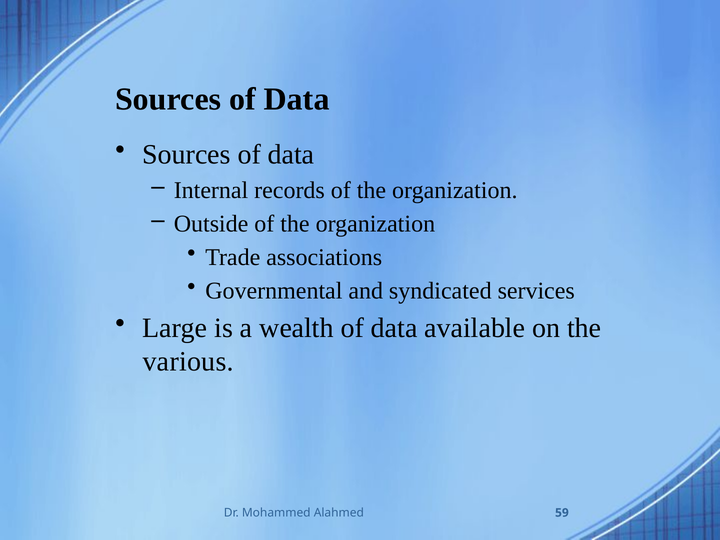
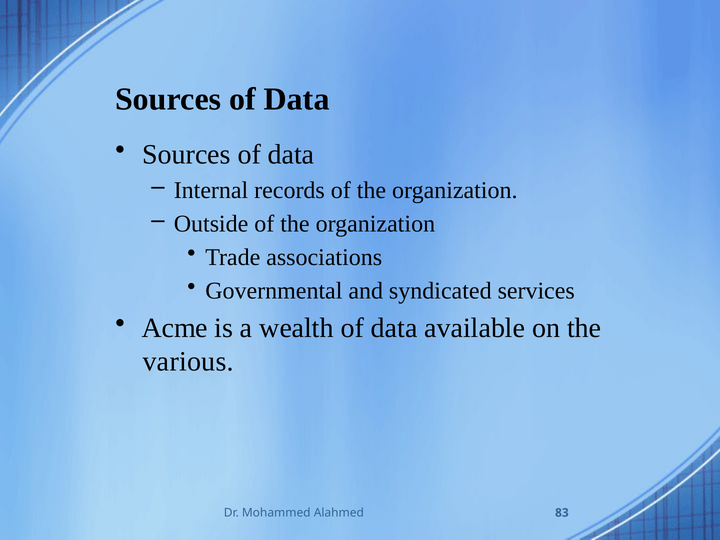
Large: Large -> Acme (175, 328)
59: 59 -> 83 (562, 513)
